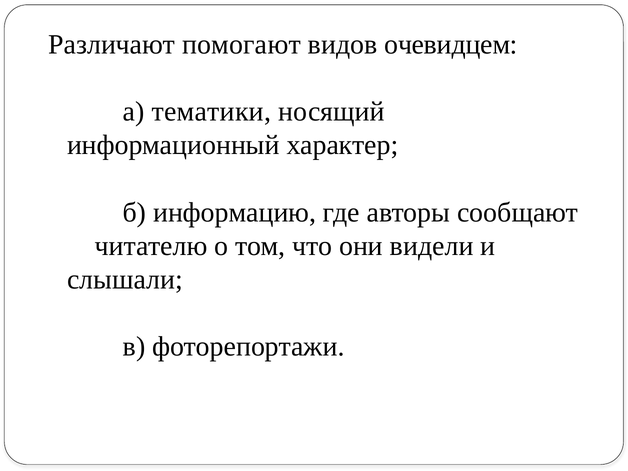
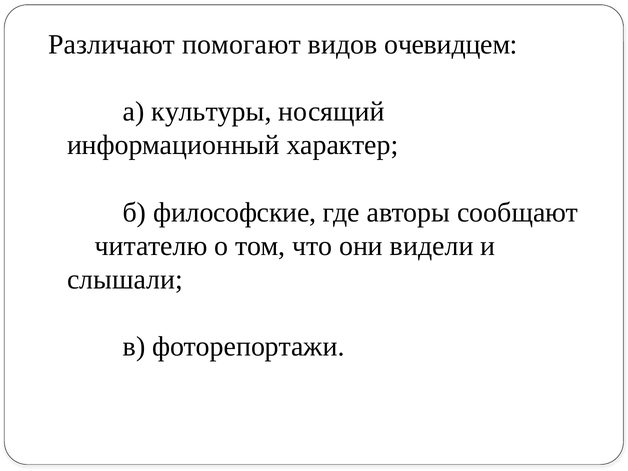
тематики: тематики -> культуры (211, 112)
информацию: информацию -> философские (235, 212)
